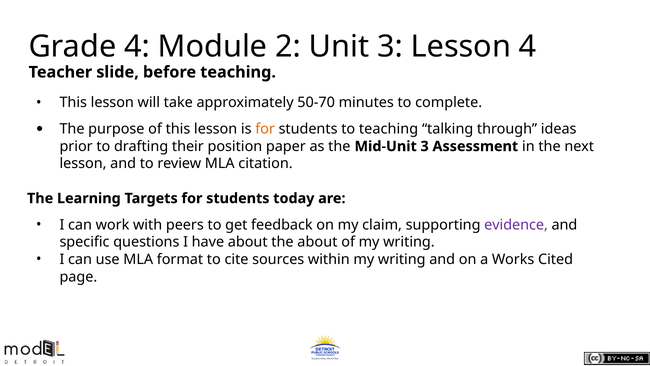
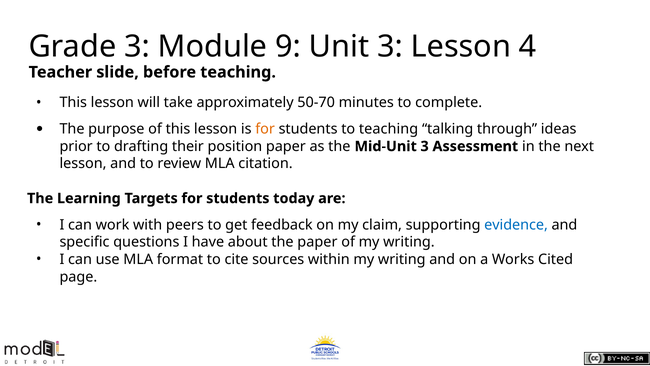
Grade 4: 4 -> 3 (137, 47)
2: 2 -> 9 (288, 47)
evidence colour: purple -> blue (516, 225)
the about: about -> paper (317, 242)
